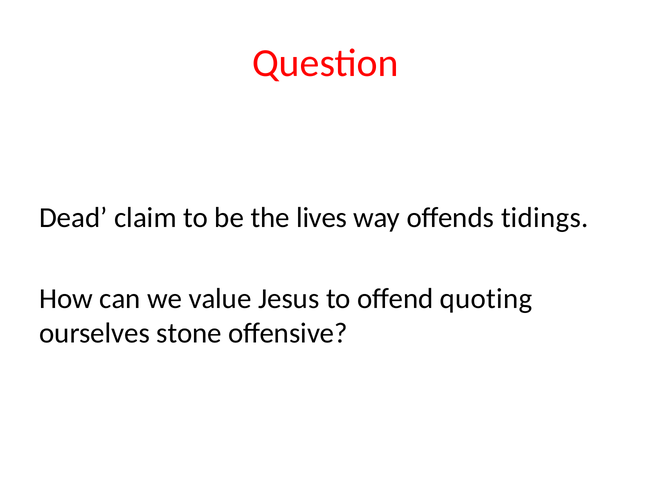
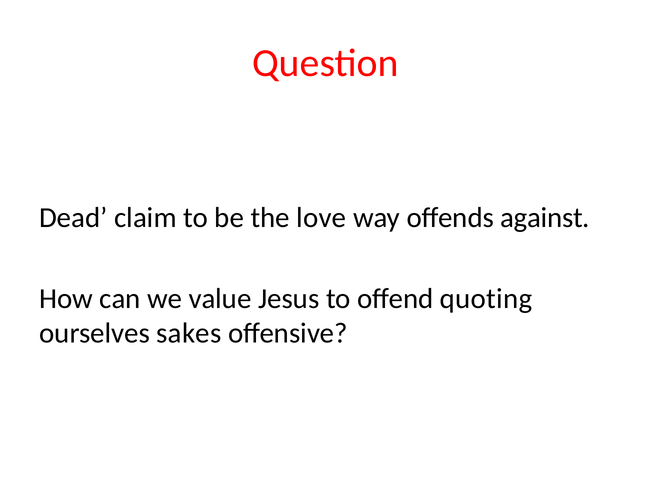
lives: lives -> love (321, 218)
tidings: tidings -> against (545, 218)
stone: stone -> sakes (189, 333)
